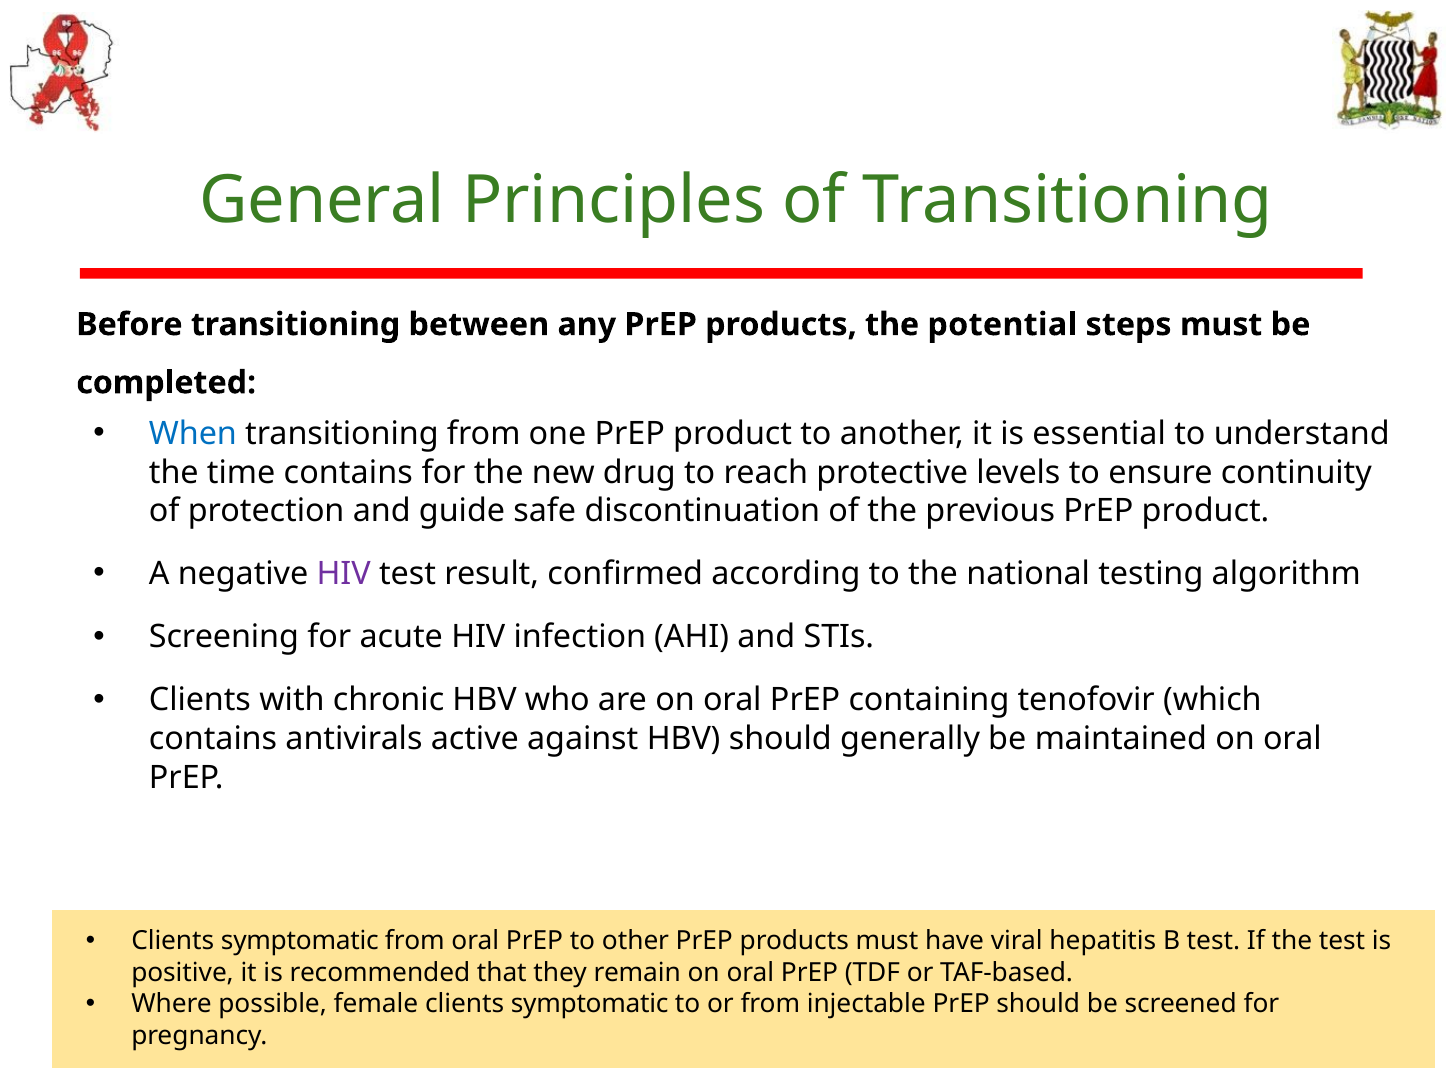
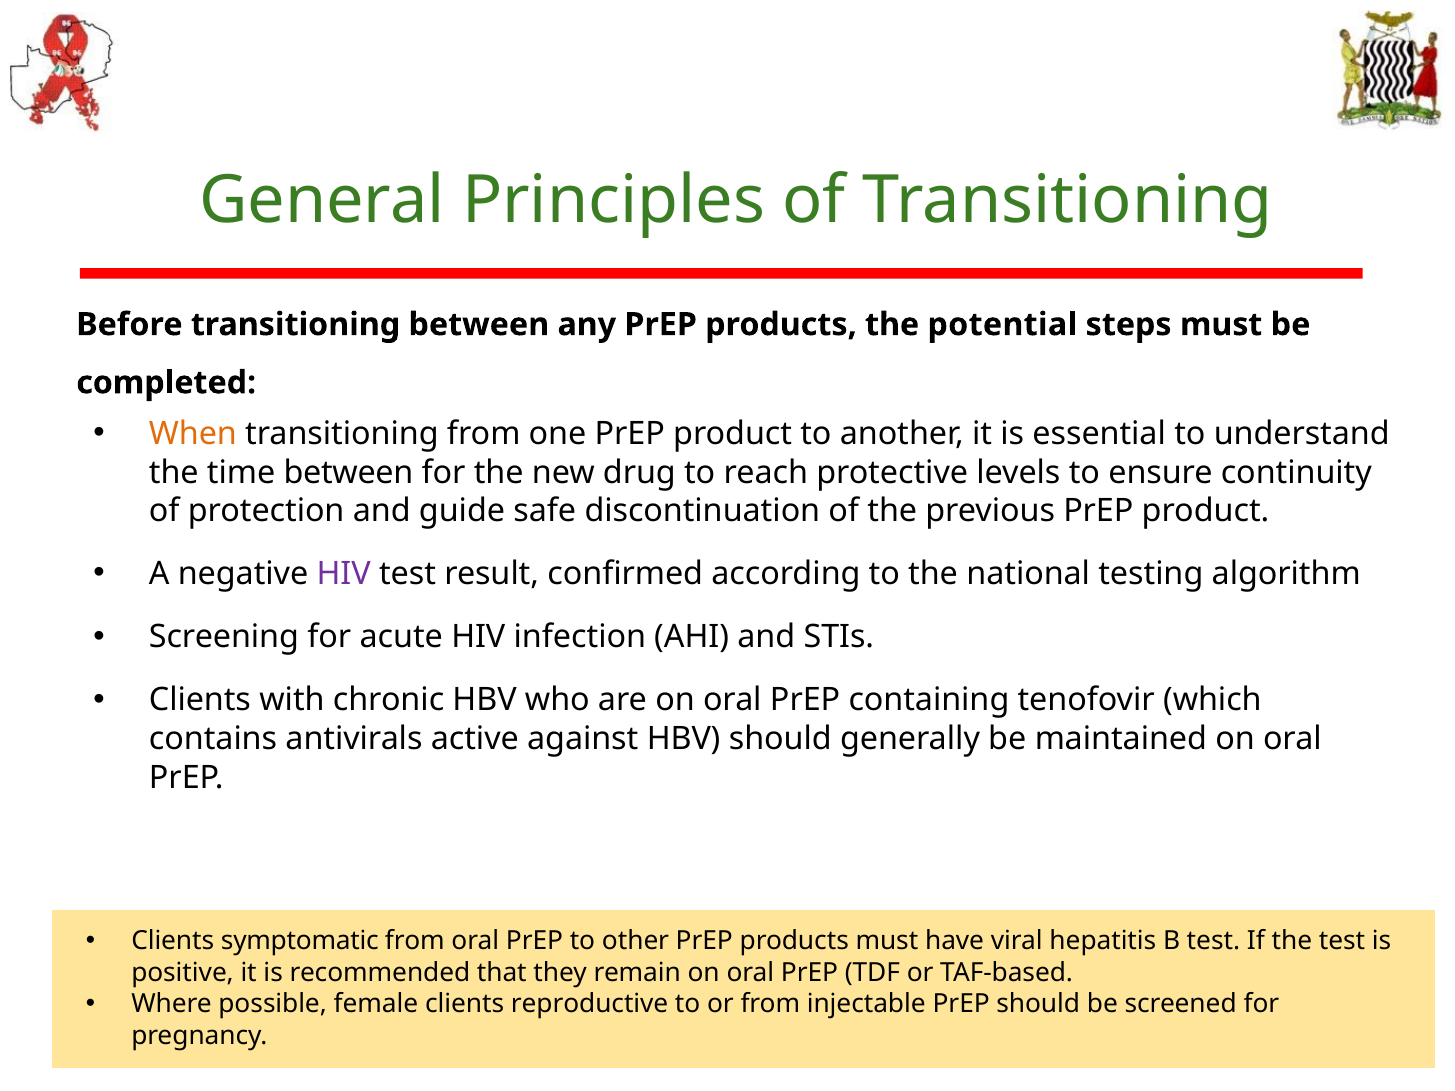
When colour: blue -> orange (193, 434)
time contains: contains -> between (348, 472)
female clients symptomatic: symptomatic -> reproductive (590, 1004)
